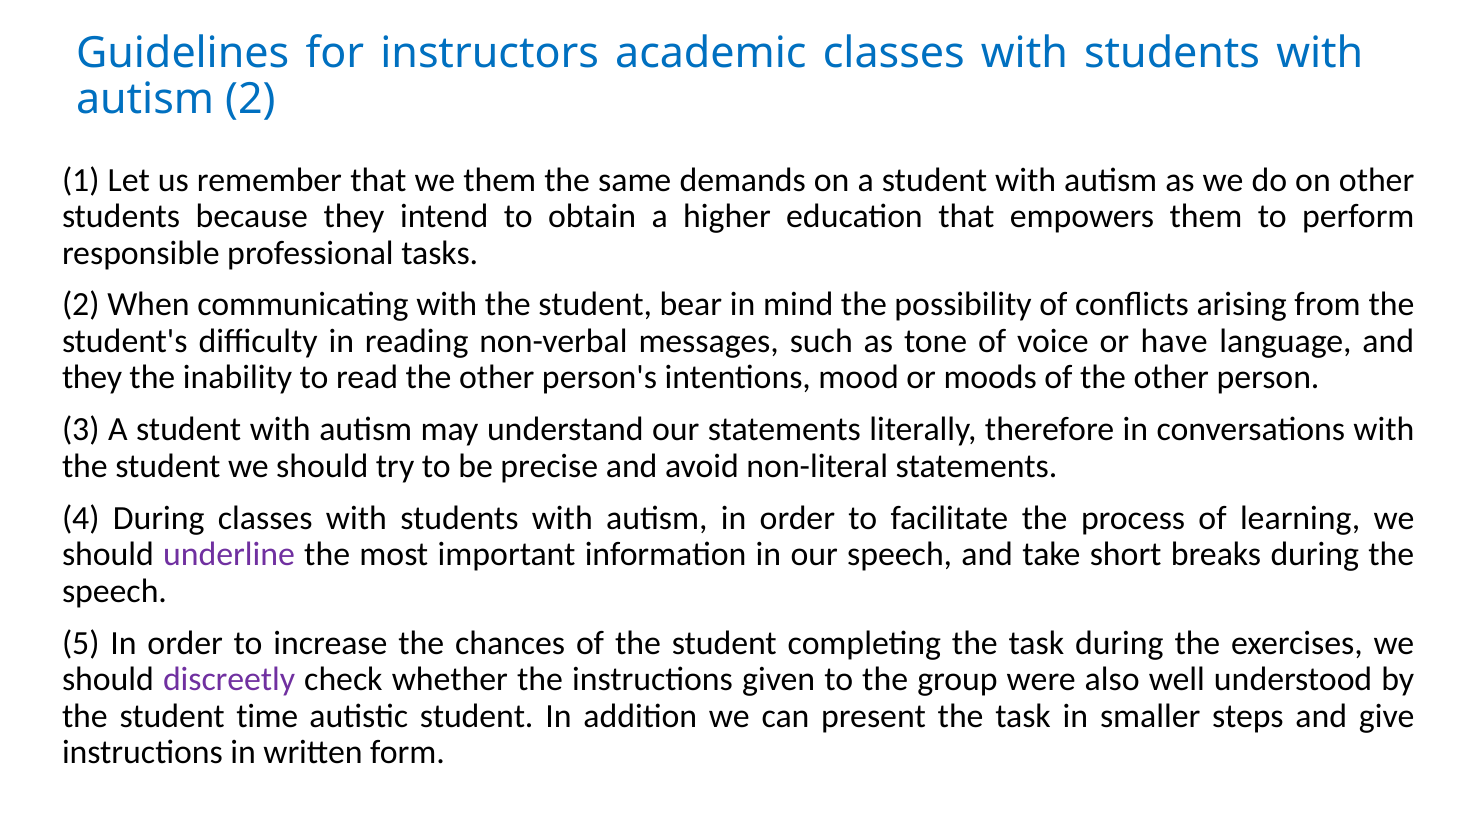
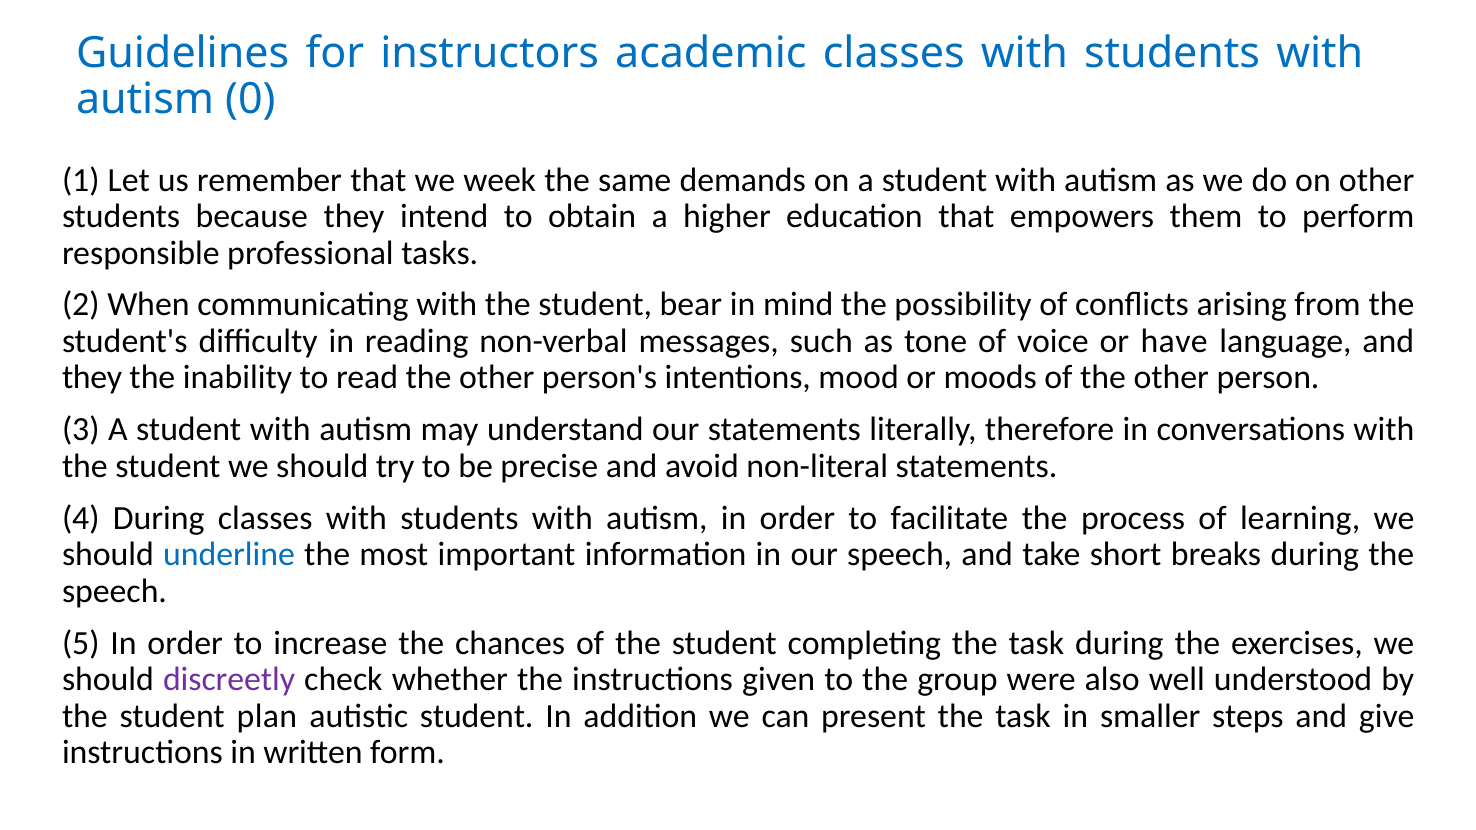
autism 2: 2 -> 0 (250, 100)
we them: them -> week (500, 180)
underline colour: purple -> blue (229, 555)
time: time -> plan (267, 716)
